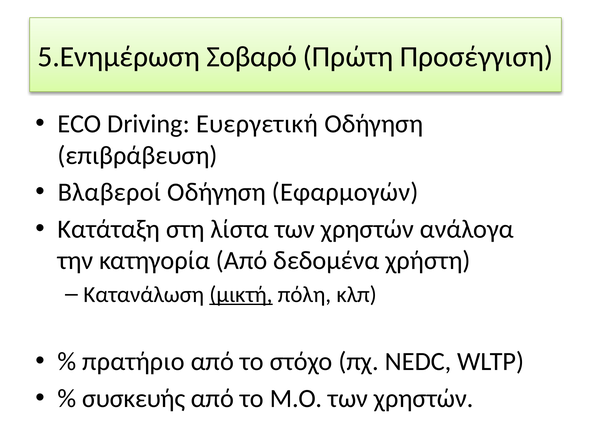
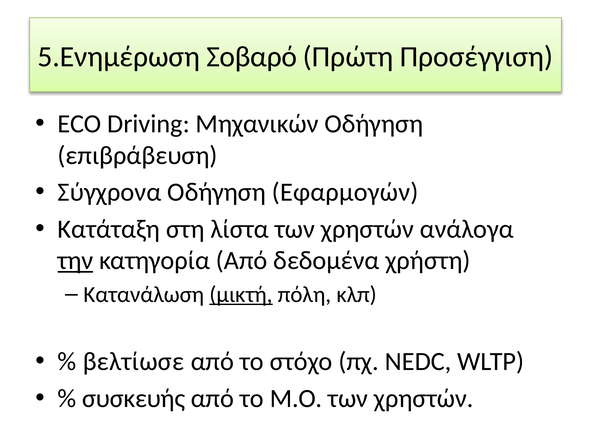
Ευεργετική: Ευεργετική -> Μηχανικών (257, 124)
Βλαβεροί: Βλαβεροί -> Σύγχρονα (109, 192)
την underline: none -> present (75, 261)
πρατήριο: πρατήριο -> βελτίωσε (133, 362)
